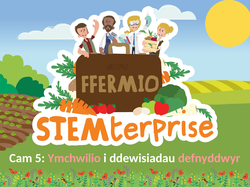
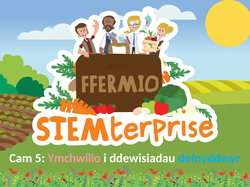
defnyddwyr colour: pink -> light blue (209, 159)
